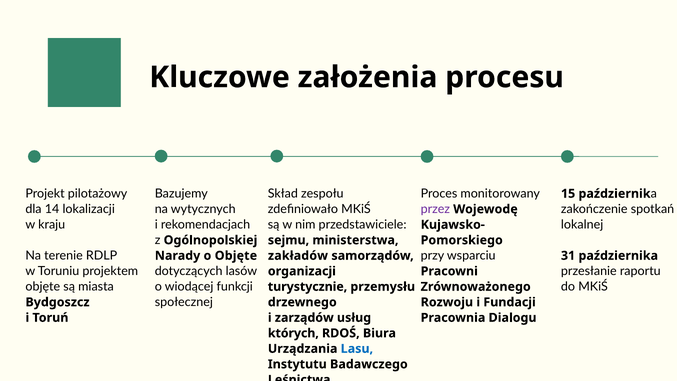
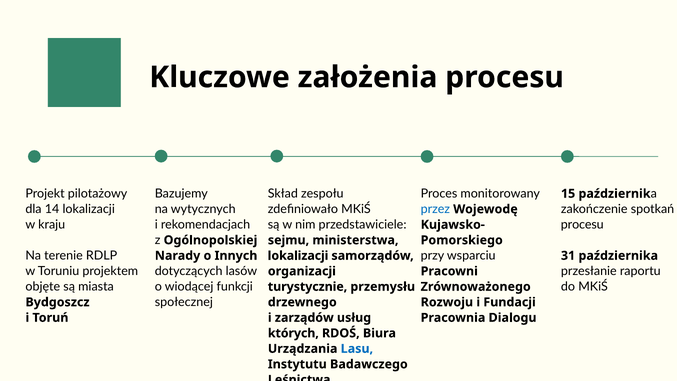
przez colour: purple -> blue (435, 209)
lokalnej: lokalnej -> procesu (582, 225)
o Objęte: Objęte -> Innych (236, 256)
zakładów: zakładów -> lokalizacji (298, 256)
